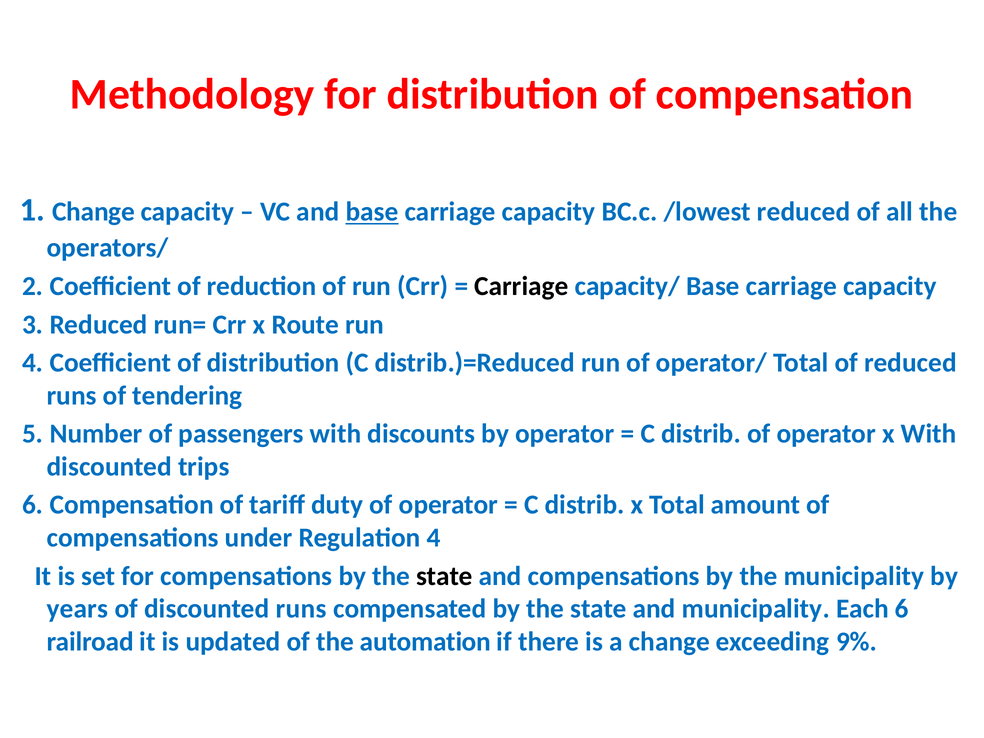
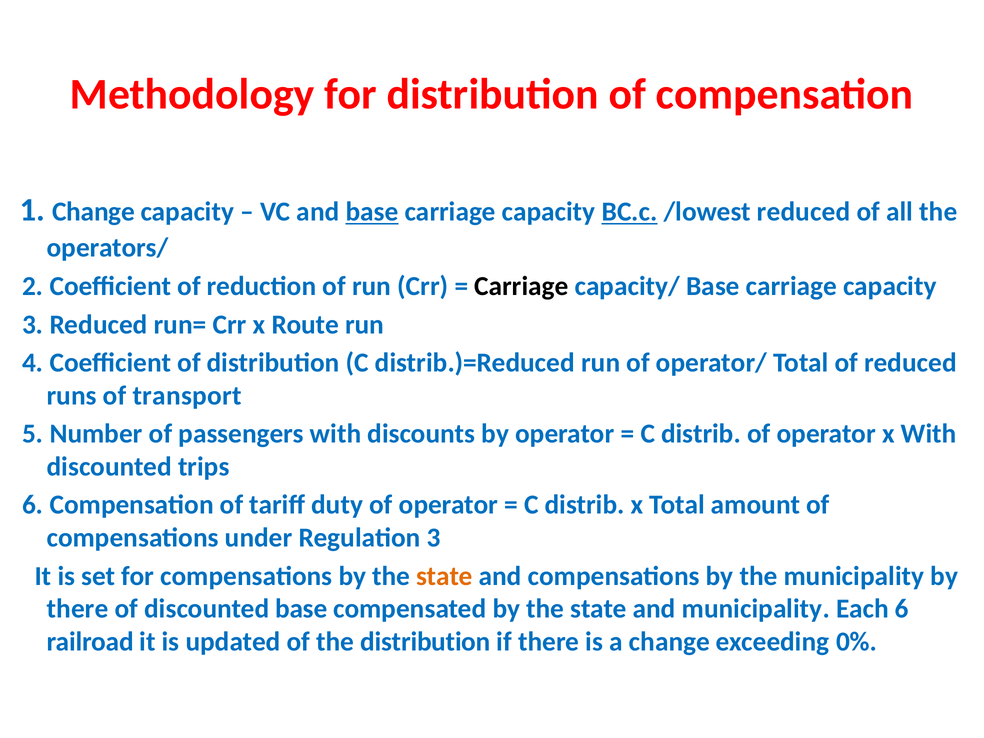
BC.c underline: none -> present (630, 212)
tendering: tendering -> transport (187, 396)
Regulation 4: 4 -> 3 (434, 538)
state colour: black -> orange (444, 576)
years: years -> there (78, 609)
discounted runs: runs -> base (301, 609)
the automation: automation -> distribution (425, 642)
9%: 9% -> 0% (857, 642)
